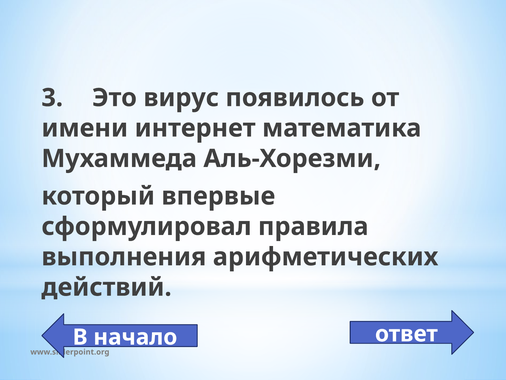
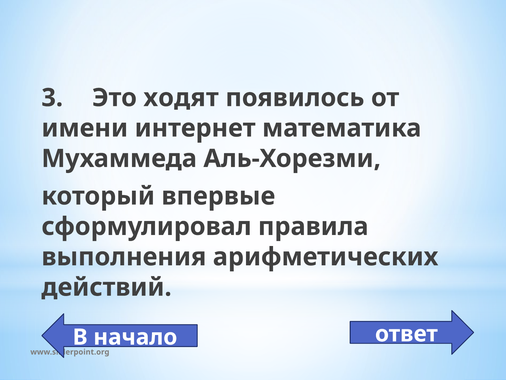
вирус: вирус -> ходят (181, 98)
